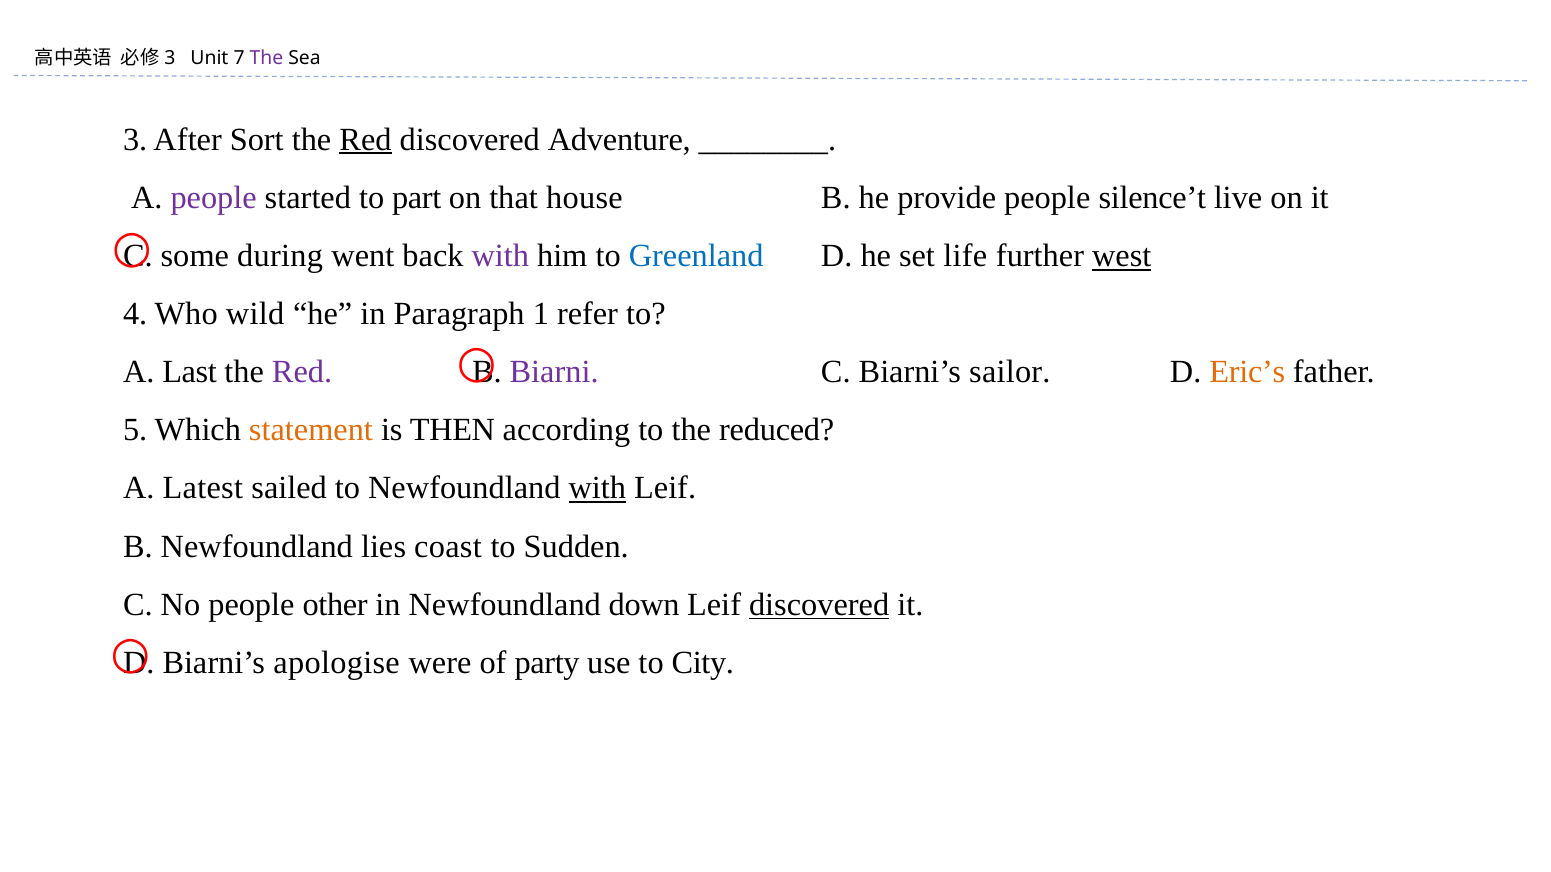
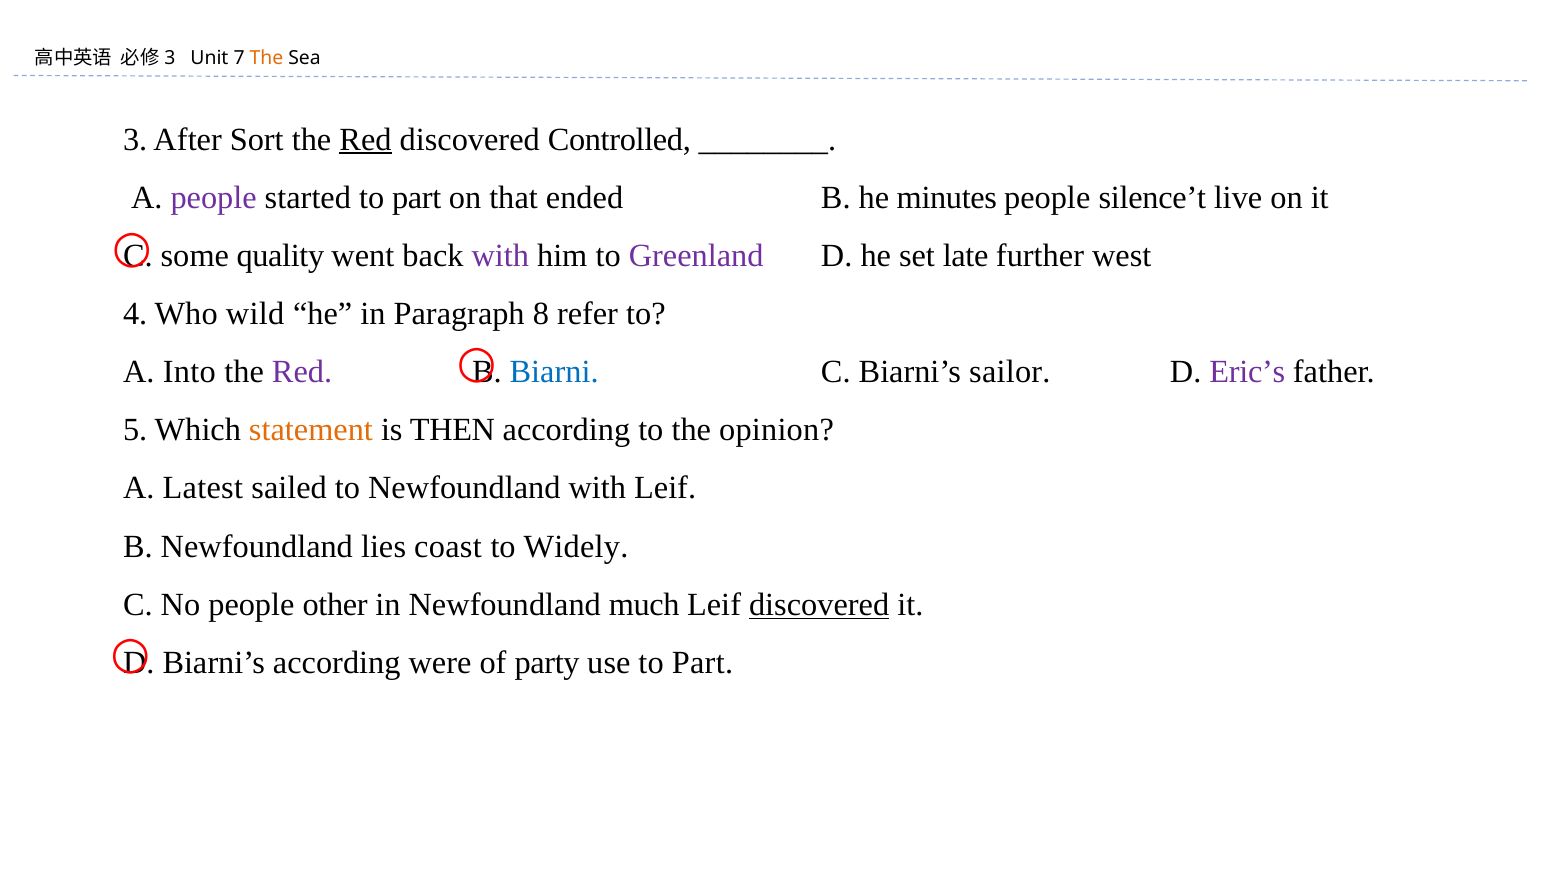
The colour: purple -> orange (266, 58)
Adventure: Adventure -> Controlled (619, 140)
house: house -> ended (585, 198)
provide: provide -> minutes (947, 198)
during: during -> quality (280, 256)
Greenland colour: blue -> purple (696, 256)
life: life -> late (966, 256)
west underline: present -> none (1122, 256)
1: 1 -> 8 (541, 314)
Last: Last -> Into (189, 372)
Biarni colour: purple -> blue (554, 372)
Eric’s colour: orange -> purple (1247, 372)
reduced: reduced -> opinion (777, 430)
with underline: present -> none (597, 489)
Sudden: Sudden -> Widely (576, 547)
down: down -> much (644, 605)
Biarni’s apologise: apologise -> according (337, 663)
use to City: City -> Part (702, 663)
